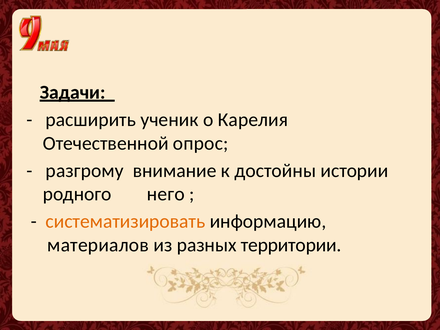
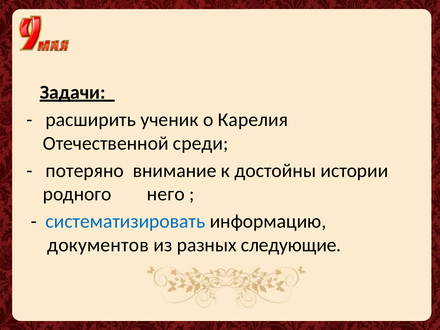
опрос: опрос -> среди (201, 143)
разгрому: разгрому -> потеряно (85, 171)
систематизировать colour: orange -> blue (125, 222)
материалов: материалов -> документов (98, 245)
территории: территории -> следующие (291, 245)
